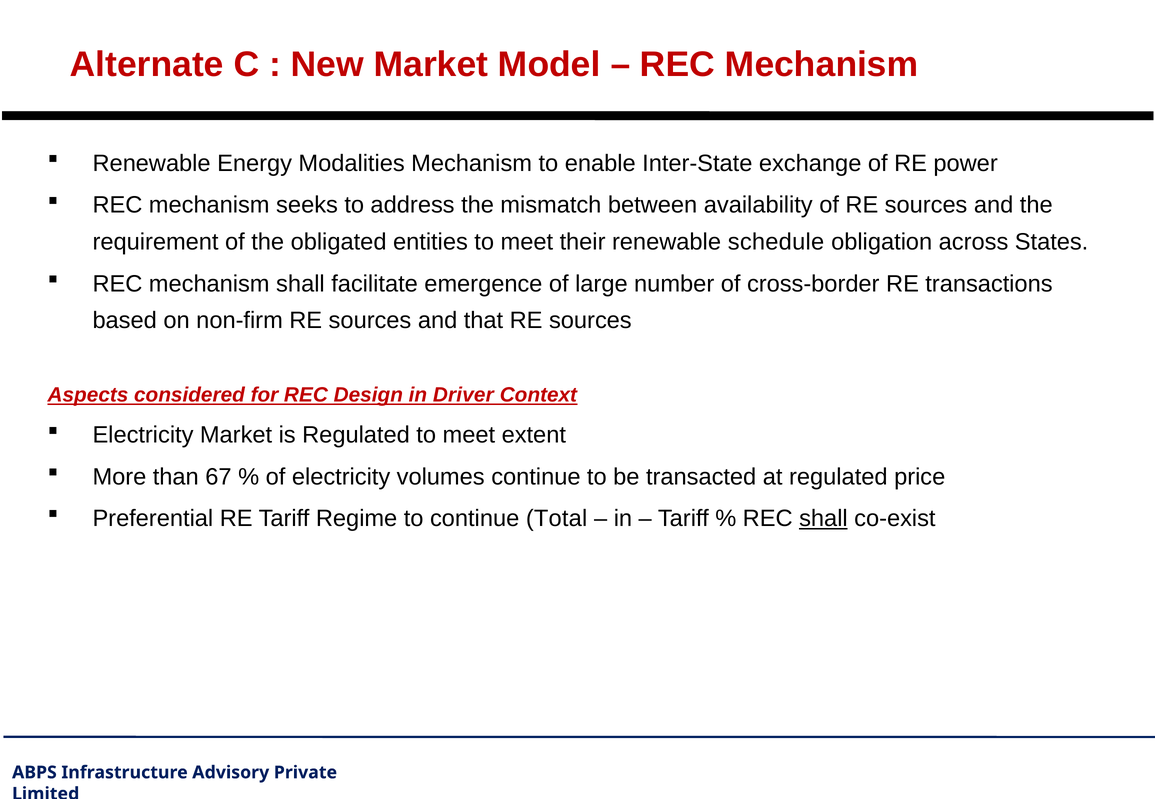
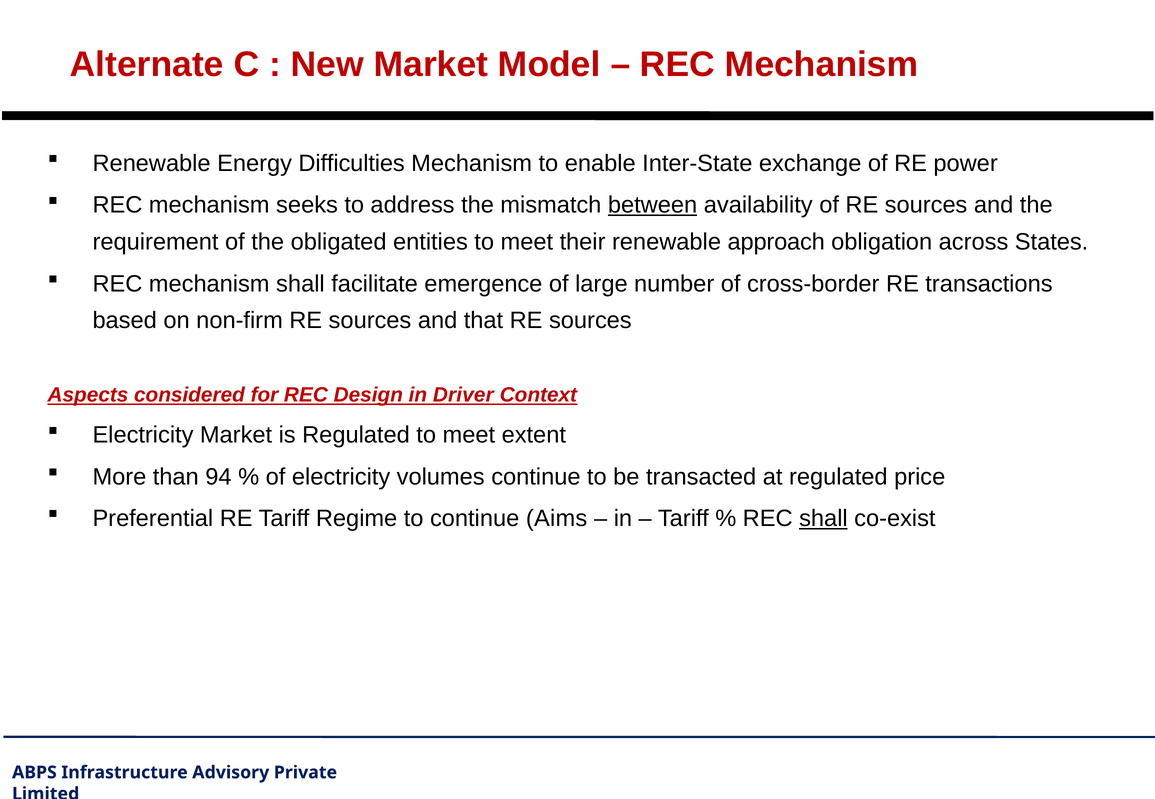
Modalities: Modalities -> Difficulties (352, 164)
between underline: none -> present (653, 205)
schedule: schedule -> approach (776, 242)
67: 67 -> 94 (218, 477)
Total: Total -> Aims (557, 519)
